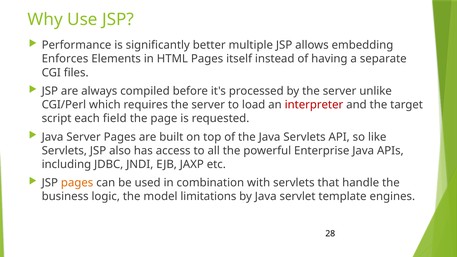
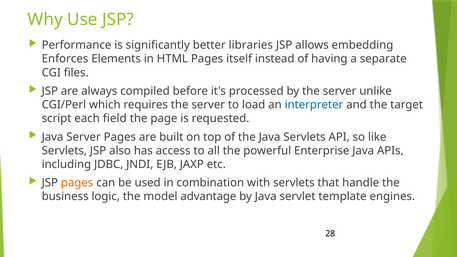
multiple: multiple -> libraries (251, 45)
interpreter colour: red -> blue (314, 105)
limitations: limitations -> advantage (208, 197)
